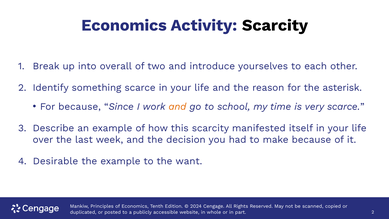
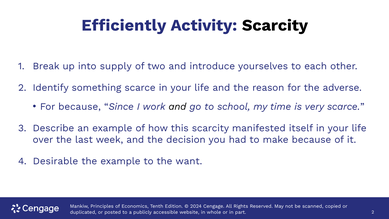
Economics: Economics -> Efficiently (124, 25)
overall: overall -> supply (116, 66)
asterisk: asterisk -> adverse (342, 88)
and colour: orange -> black (177, 107)
